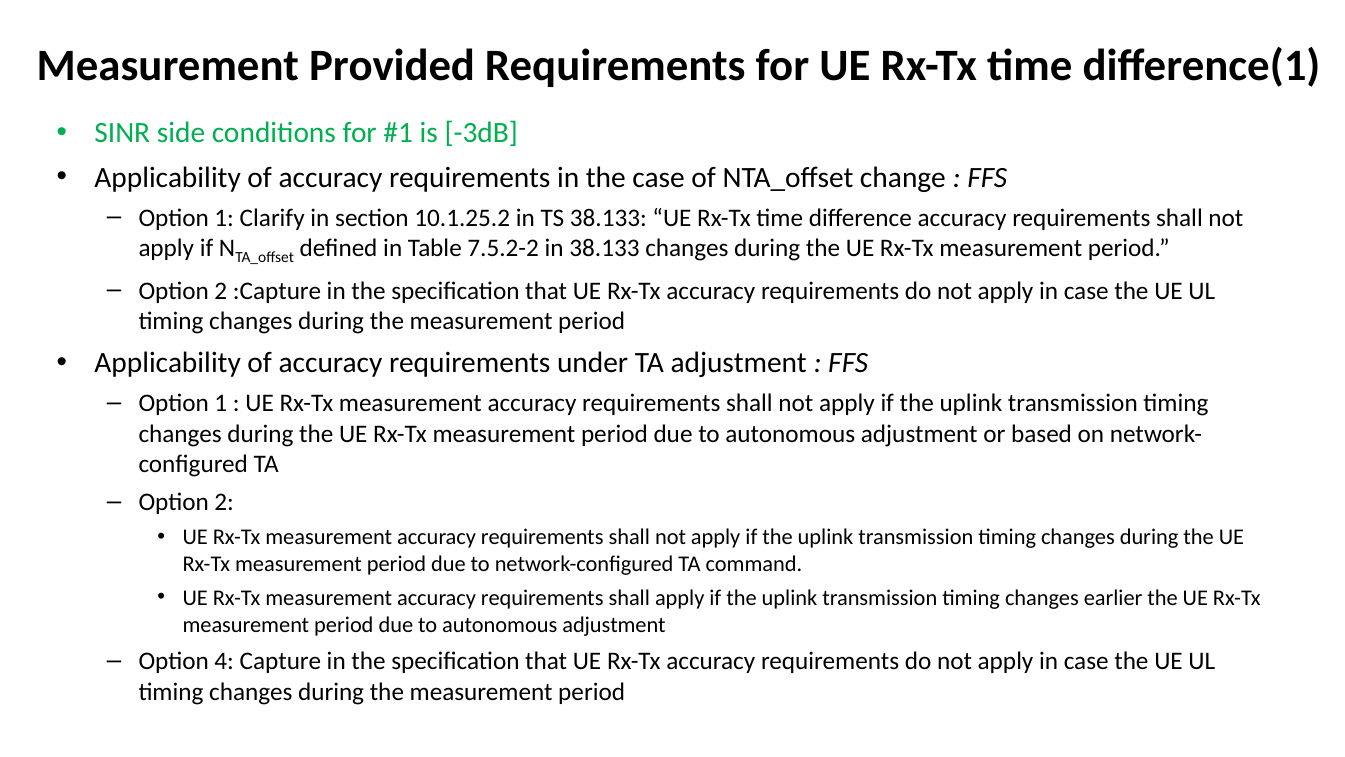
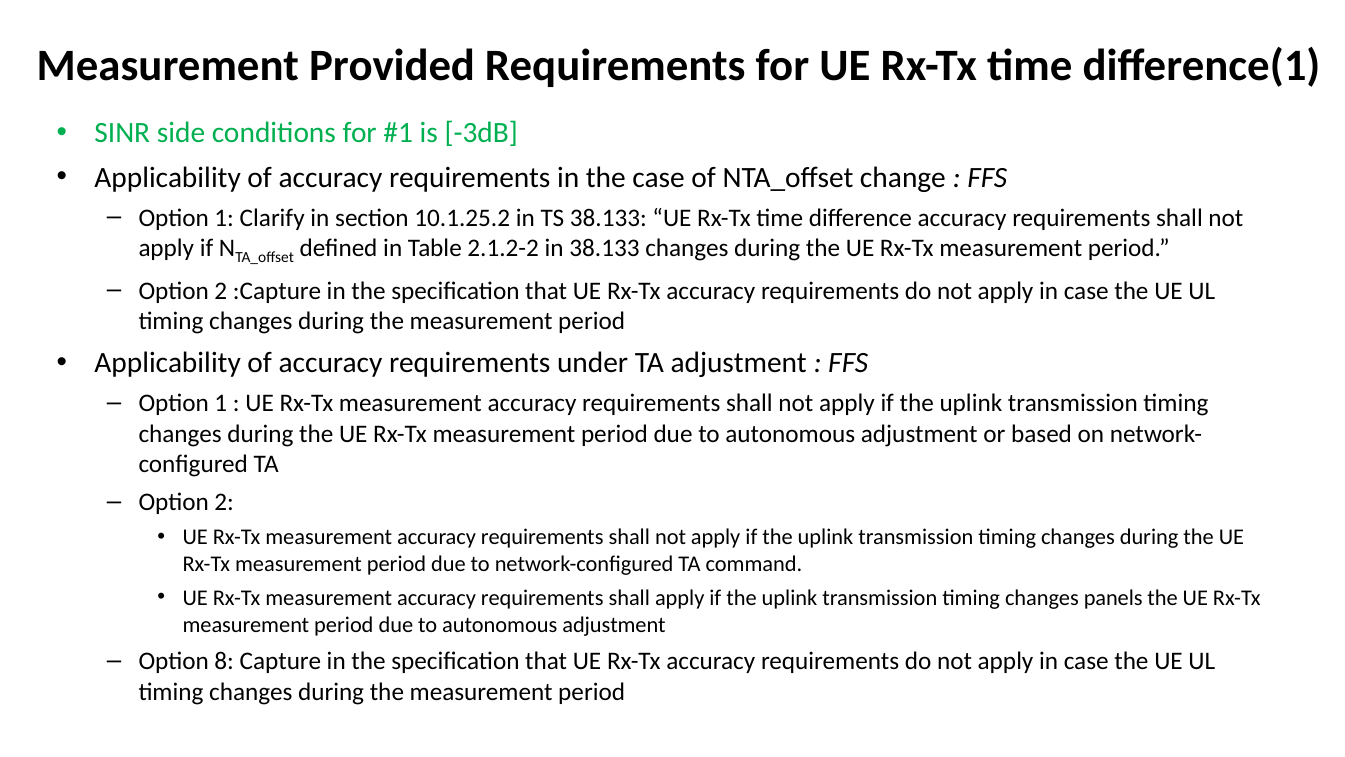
7.5.2-2: 7.5.2-2 -> 2.1.2-2 (503, 248)
earlier: earlier -> panels (1113, 597)
4: 4 -> 8 (224, 661)
